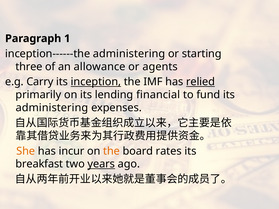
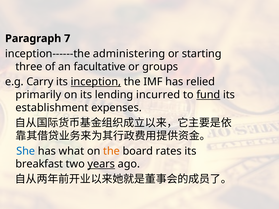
1: 1 -> 7 (67, 39)
allowance: allowance -> facultative (100, 67)
agents: agents -> groups (160, 67)
relied underline: present -> none (201, 82)
financial: financial -> incurred (158, 95)
fund underline: none -> present (208, 95)
administering: administering -> establishment (52, 108)
She colour: orange -> blue (26, 151)
incur: incur -> what (71, 151)
